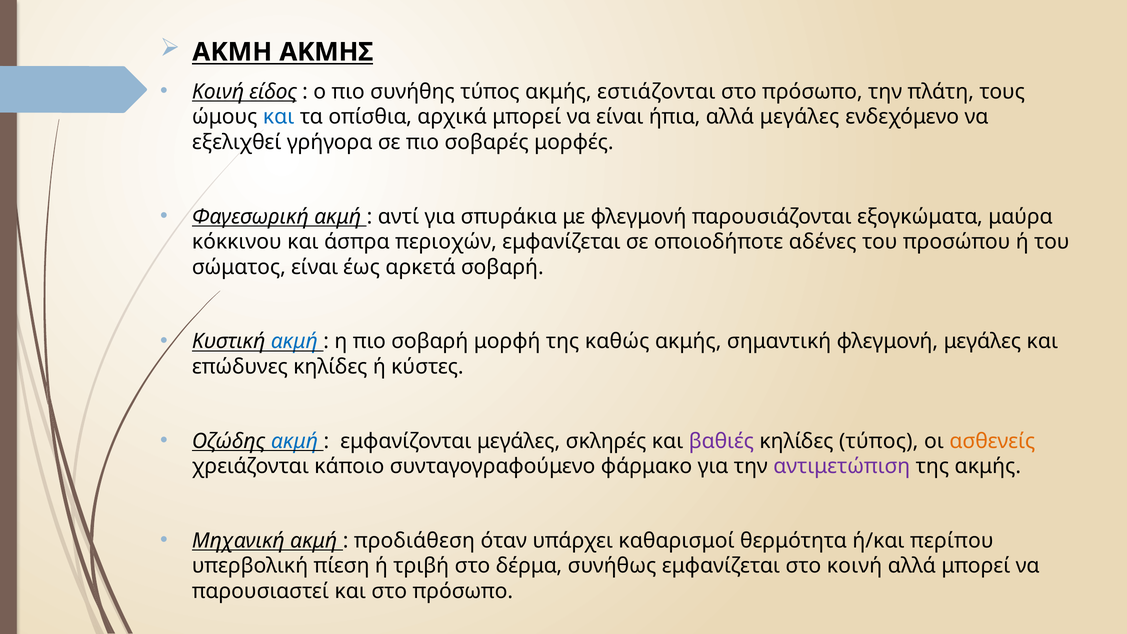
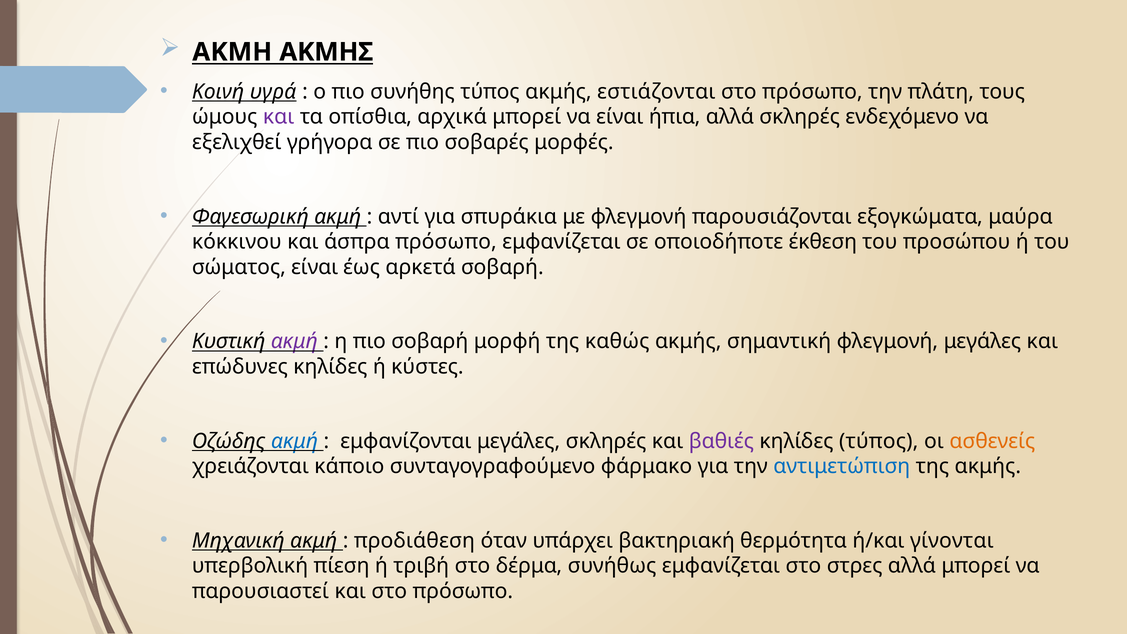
είδος: είδος -> υγρά (273, 92)
και colour: blue -> purple (279, 117)
αλλά μεγάλες: μεγάλες -> σκληρές (800, 117)
άσπρα περιοχών: περιοχών -> πρόσωπο (446, 242)
αδένες: αδένες -> έκθεση (823, 242)
ακμή colour: blue -> purple (294, 341)
αντιμετώπιση colour: purple -> blue (842, 466)
καθαρισμοί: καθαρισμοί -> βακτηριακή (677, 541)
περίπου: περίπου -> γίνονται (952, 541)
στο κοινή: κοινή -> στρες (855, 566)
